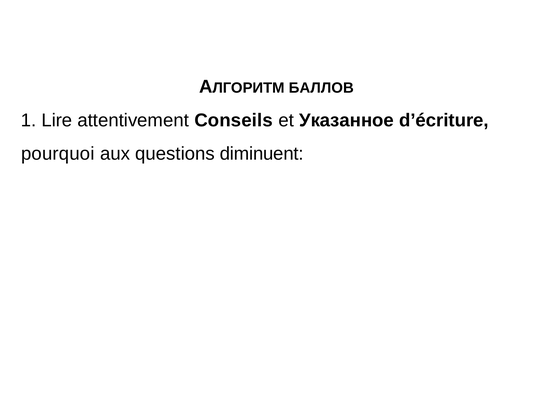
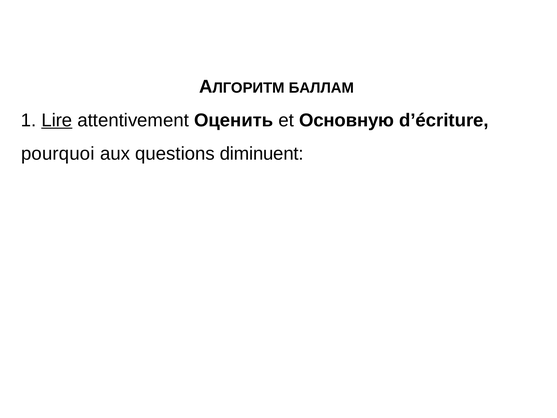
БАЛЛОВ: БАЛЛОВ -> БАЛЛАМ (321, 88)
Lire underline: none -> present (57, 120)
Conseils: Conseils -> Оценить (234, 120)
Указанное: Указанное -> Основную (347, 120)
